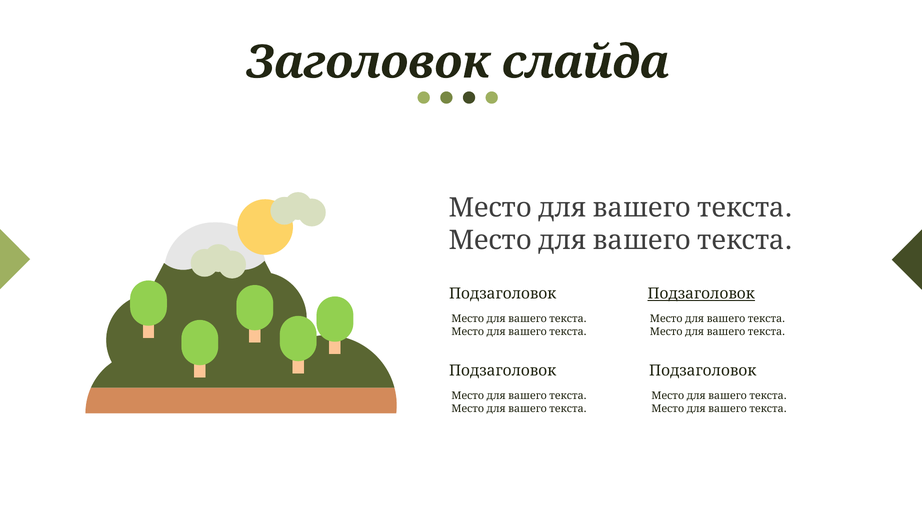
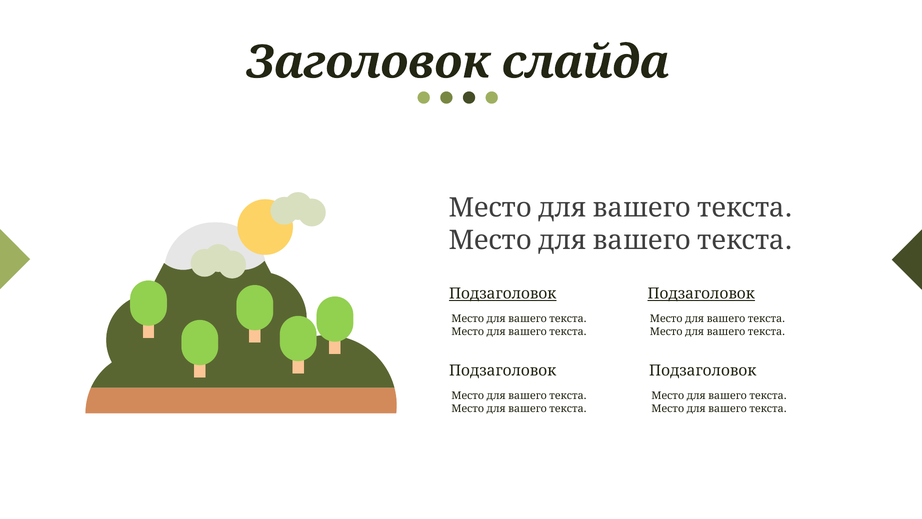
Подзаголовок underline: none -> present (503, 294)
